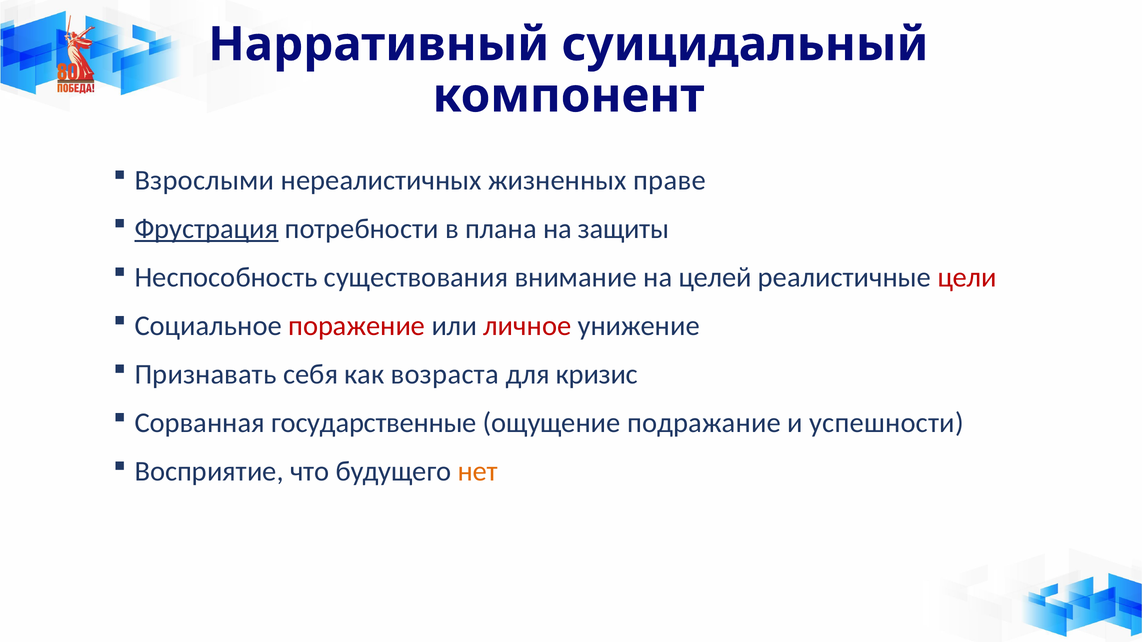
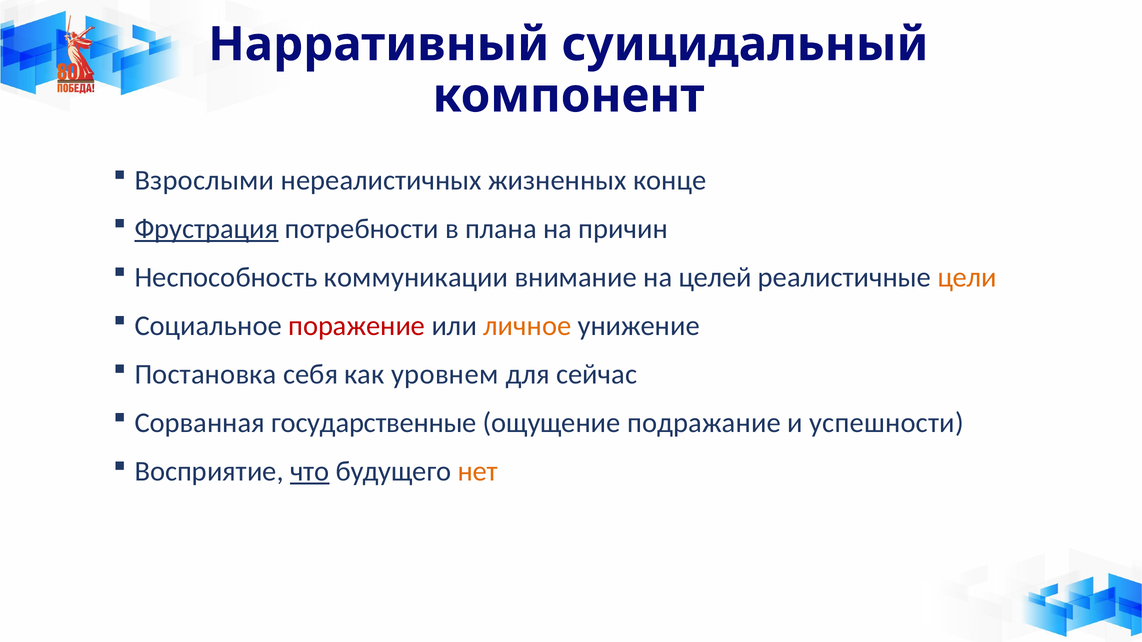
праве: праве -> конце (670, 180)
защиты: защиты -> причин (623, 229)
существования: существования -> коммуникации (416, 277)
цели colour: red -> orange (967, 277)
личное colour: red -> orange (527, 326)
Признавать: Признавать -> Постановка (206, 374)
возраста: возраста -> уровнем (445, 374)
кризис: кризис -> сейчас (597, 374)
что underline: none -> present (310, 472)
